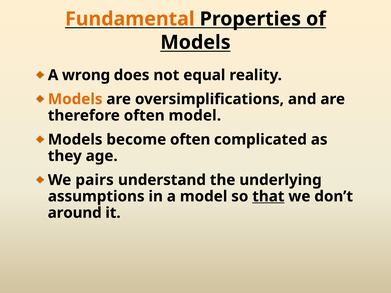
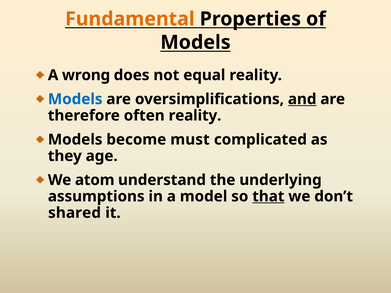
Models colour: orange -> blue (75, 99)
and underline: none -> present (302, 99)
often model: model -> reality (195, 116)
become often: often -> must (190, 140)
pairs: pairs -> atom (95, 180)
around: around -> shared (75, 213)
